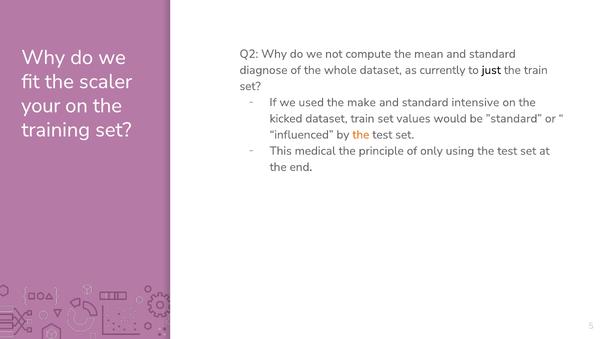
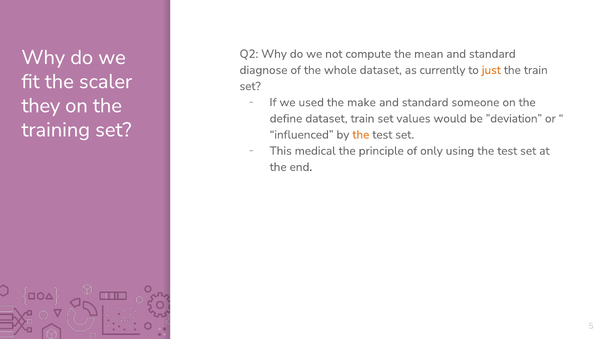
just colour: black -> orange (491, 70)
intensive: intensive -> someone (475, 102)
your: your -> they (41, 106)
kicked: kicked -> define (286, 118)
”standard: ”standard -> ”deviation (514, 118)
